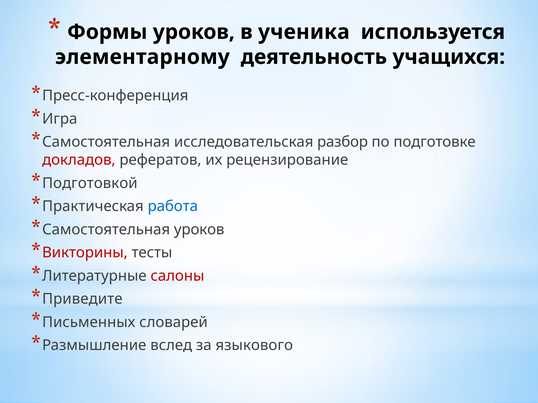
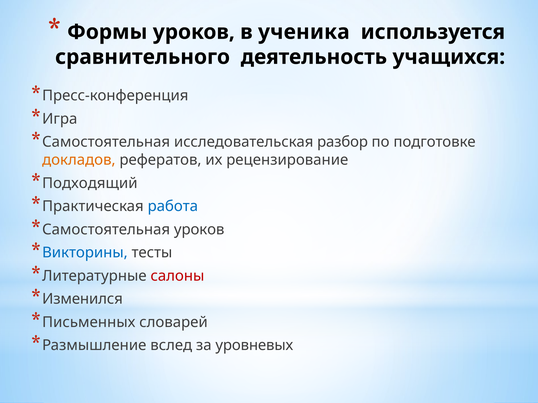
элементарному: элементарному -> сравнительного (143, 57)
докладов colour: red -> orange (79, 160)
Подготовкой: Подготовкой -> Подходящий (90, 183)
Викторины colour: red -> blue (85, 253)
Приведите: Приведите -> Изменился (82, 299)
языкового: языкового -> уровневых (254, 346)
